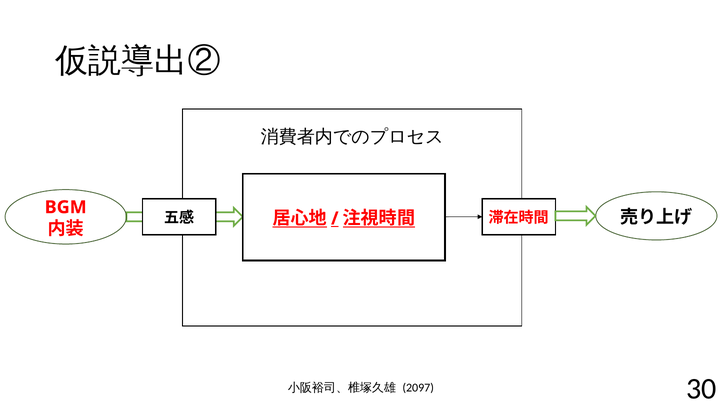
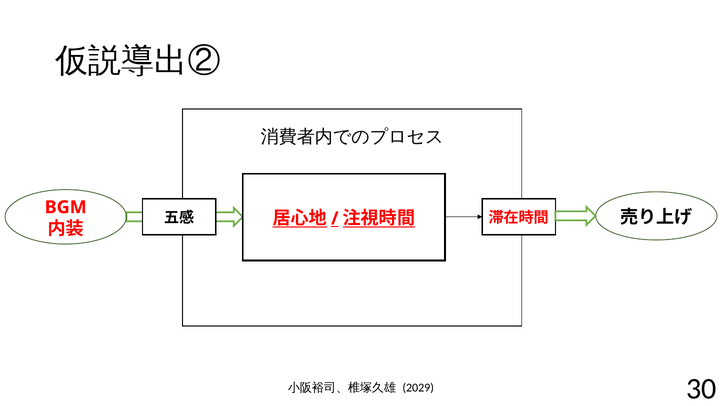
2097: 2097 -> 2029 (418, 388)
